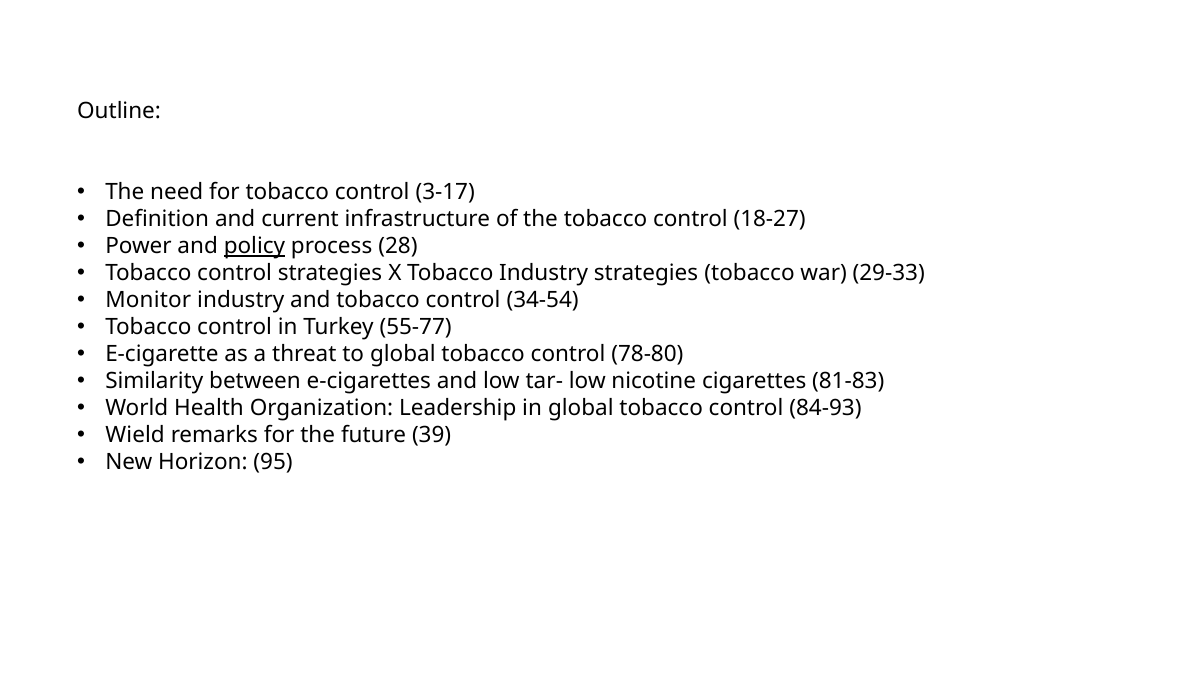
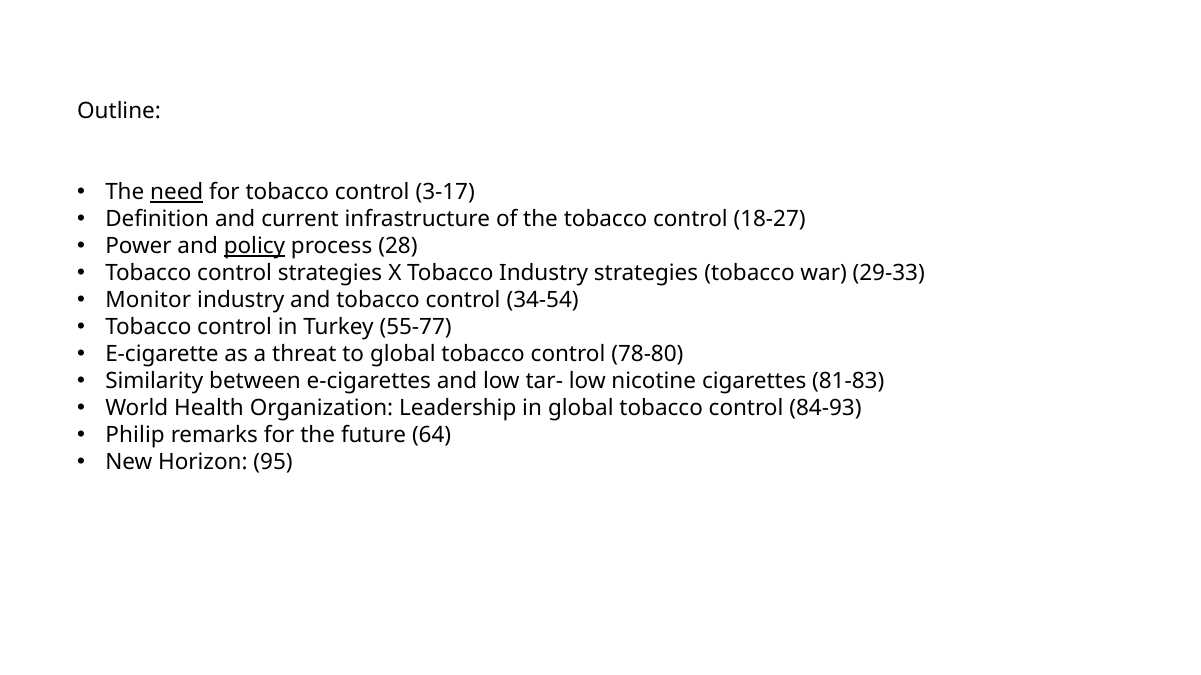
need underline: none -> present (177, 192)
Wield: Wield -> Philip (135, 436)
39: 39 -> 64 (432, 436)
